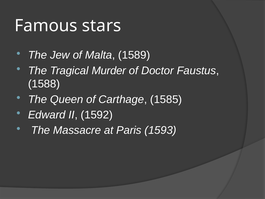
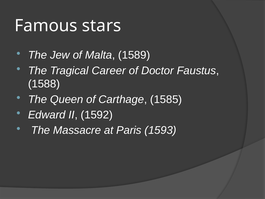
Murder: Murder -> Career (109, 71)
